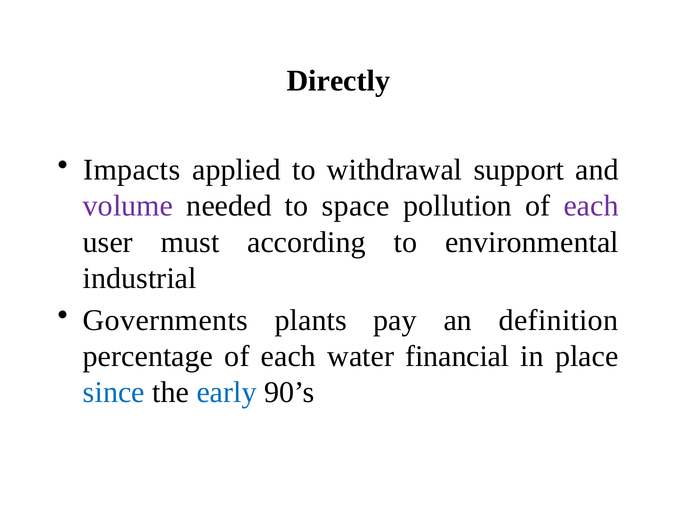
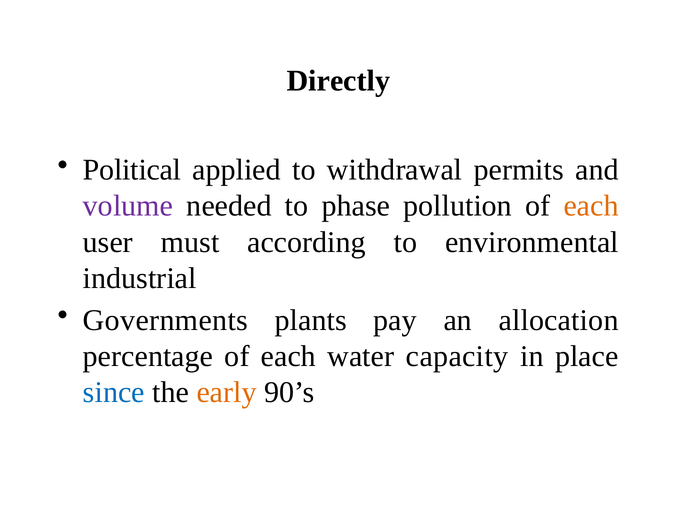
Impacts: Impacts -> Political (132, 170)
support: support -> permits (519, 170)
space: space -> phase (356, 206)
each colour: purple -> orange (591, 206)
definition: definition -> allocation (559, 321)
financial: financial -> capacity (457, 357)
early colour: blue -> orange (227, 393)
